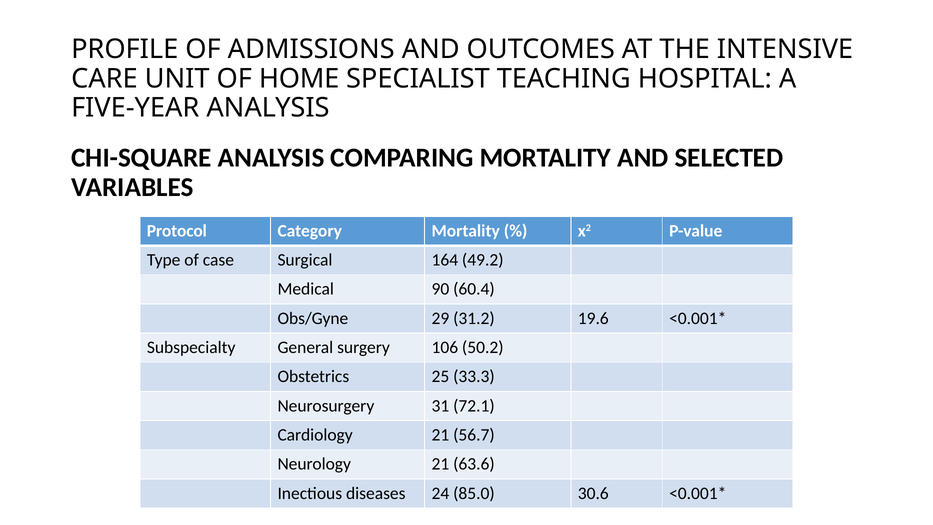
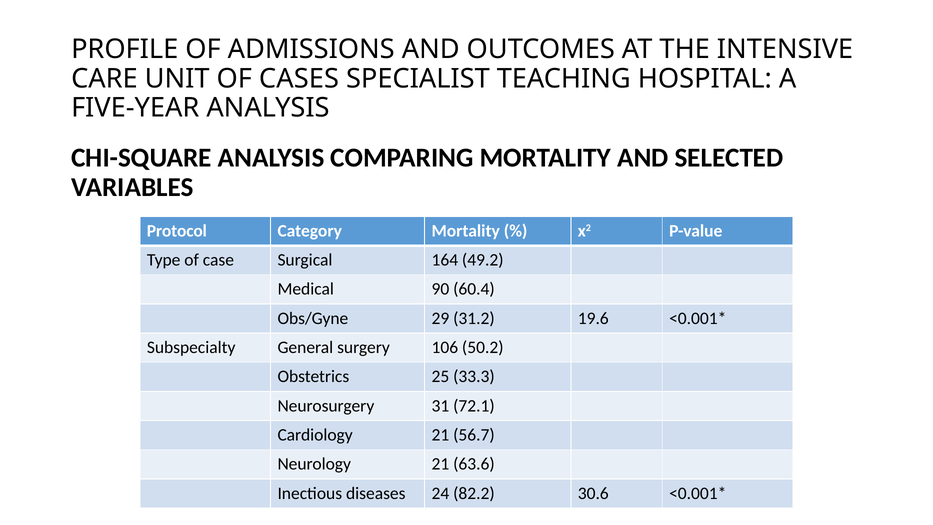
HOME: HOME -> CASES (299, 78)
85.0: 85.0 -> 82.2 (474, 493)
